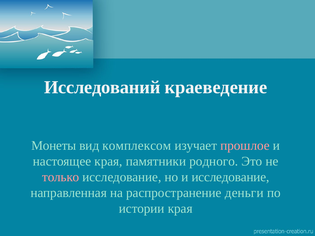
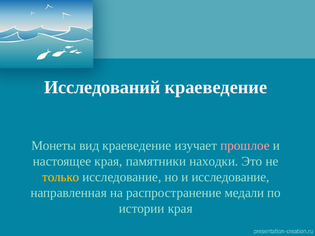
вид комплексом: комплексом -> краеведение (137, 146)
родного: родного -> находки (214, 162)
только colour: pink -> yellow (61, 177)
деньги: деньги -> медали (244, 193)
